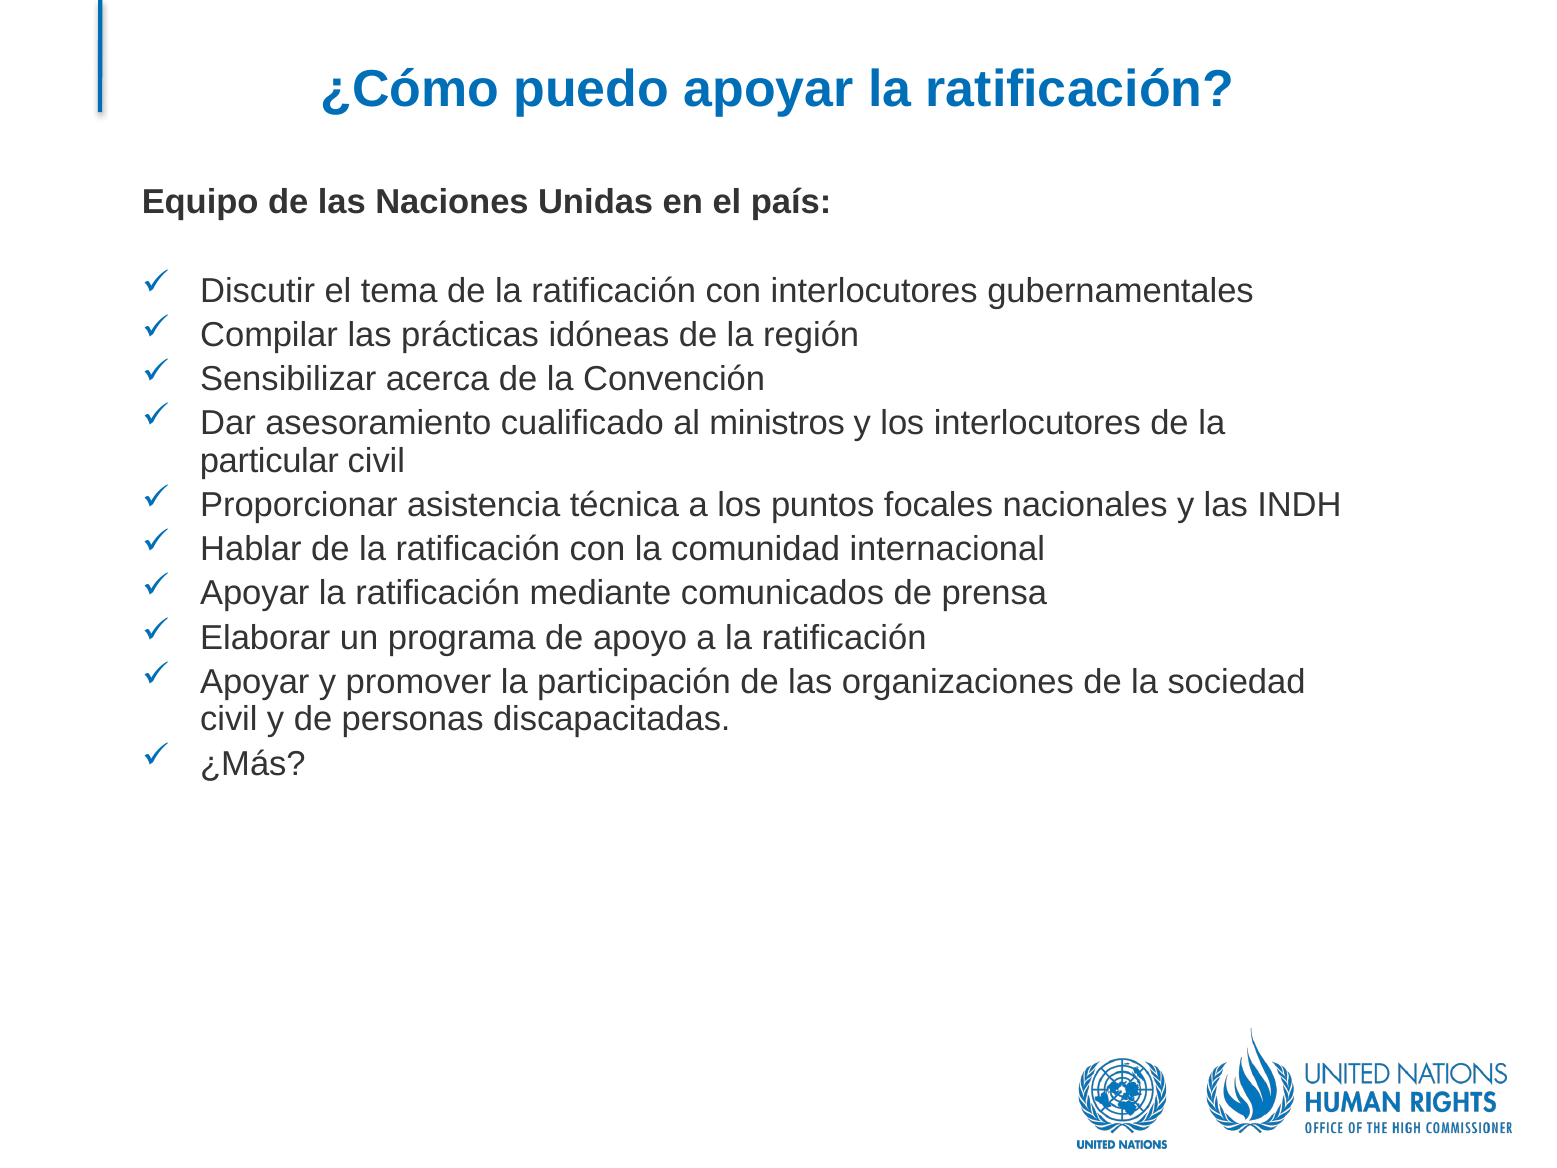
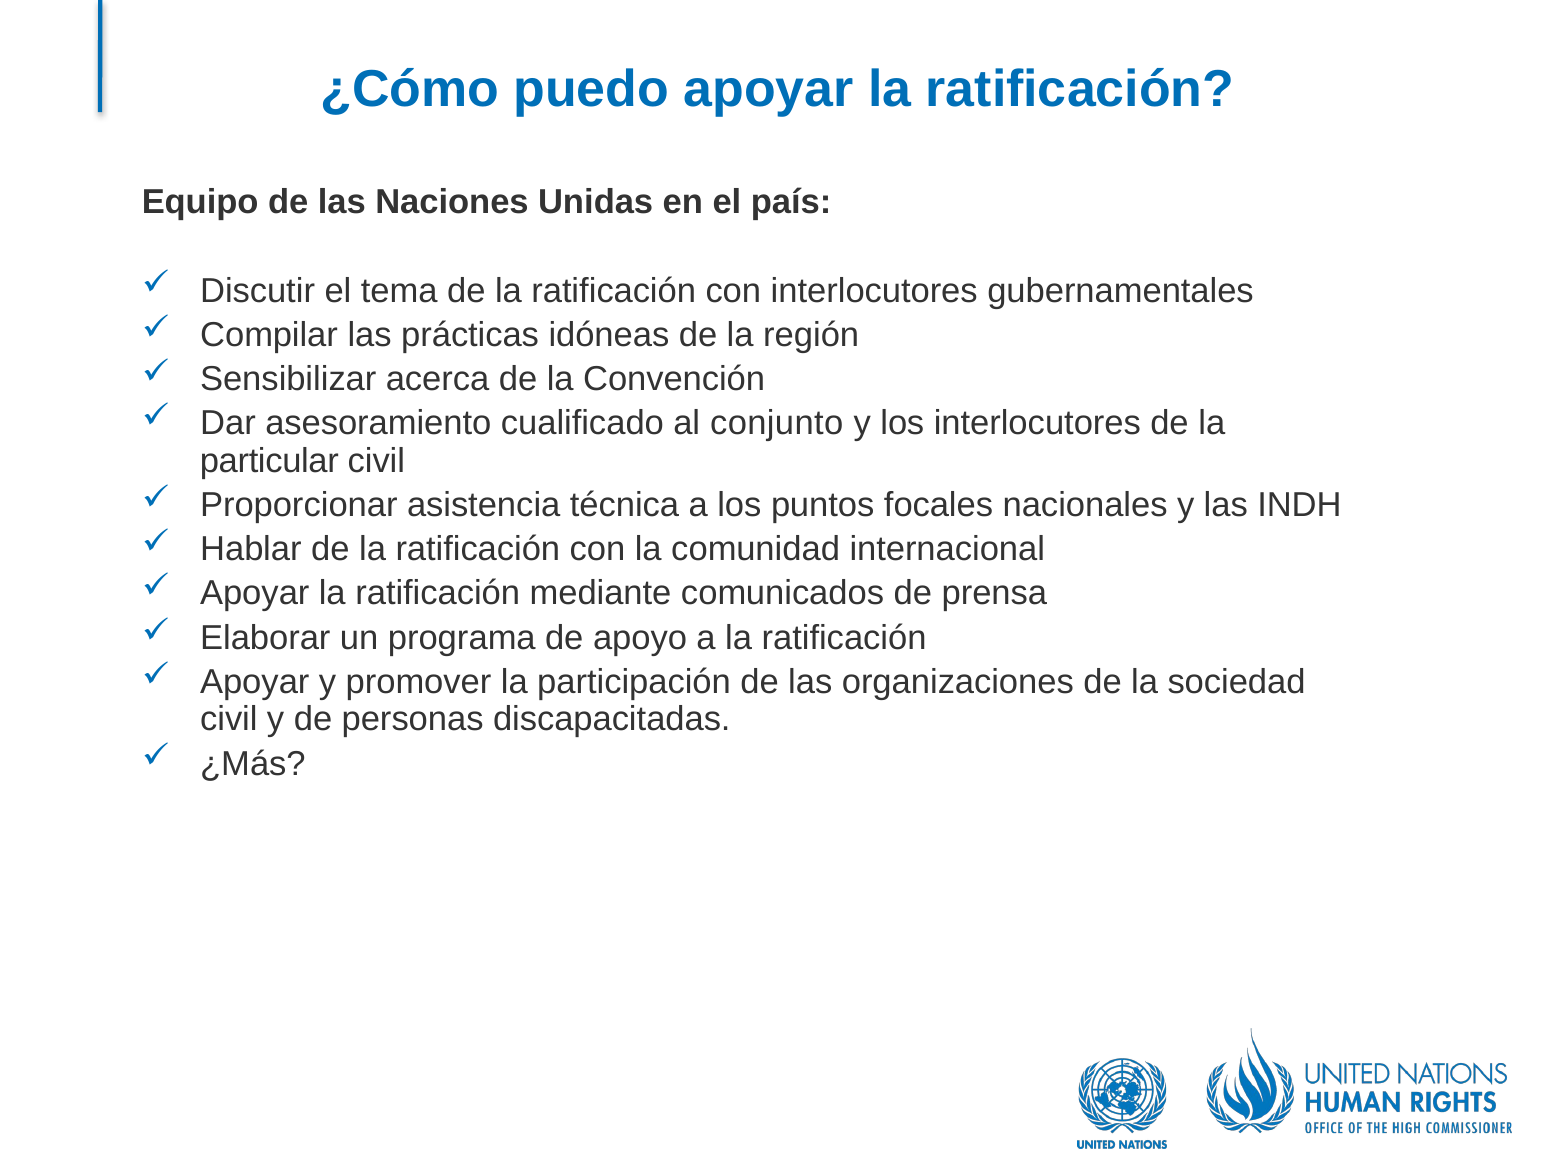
ministros: ministros -> conjunto (777, 423)
